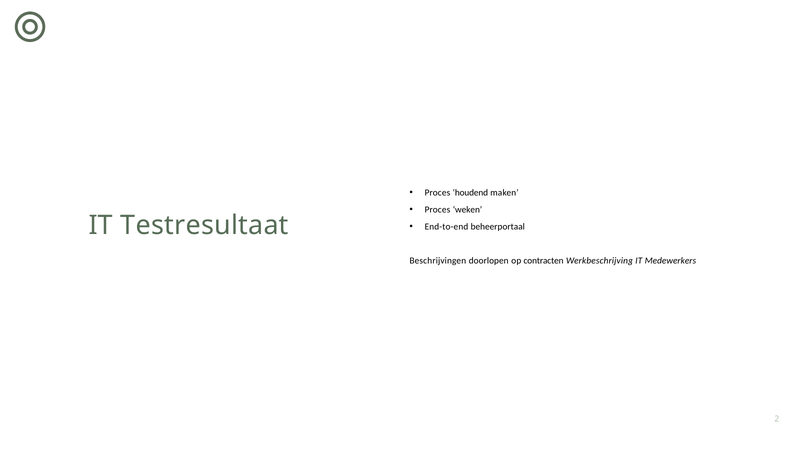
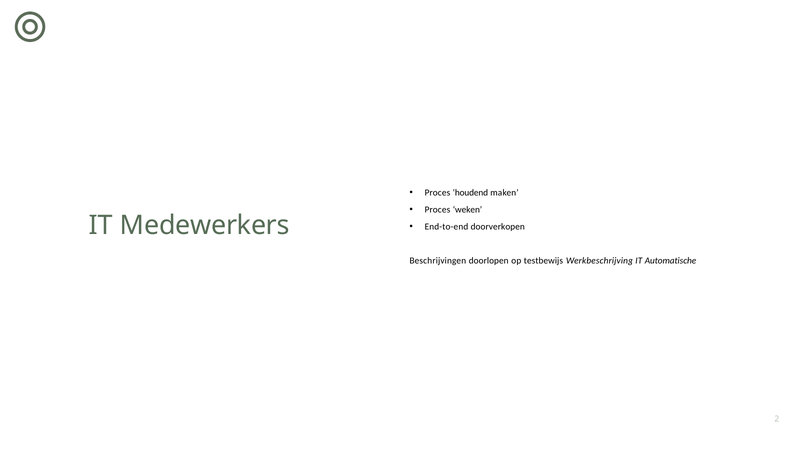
Testresultaat: Testresultaat -> Medewerkers (205, 226)
beheerportaal: beheerportaal -> doorverkopen (498, 227)
contracten: contracten -> testbewijs (543, 261)
Medewerkers: Medewerkers -> Automatische (670, 261)
